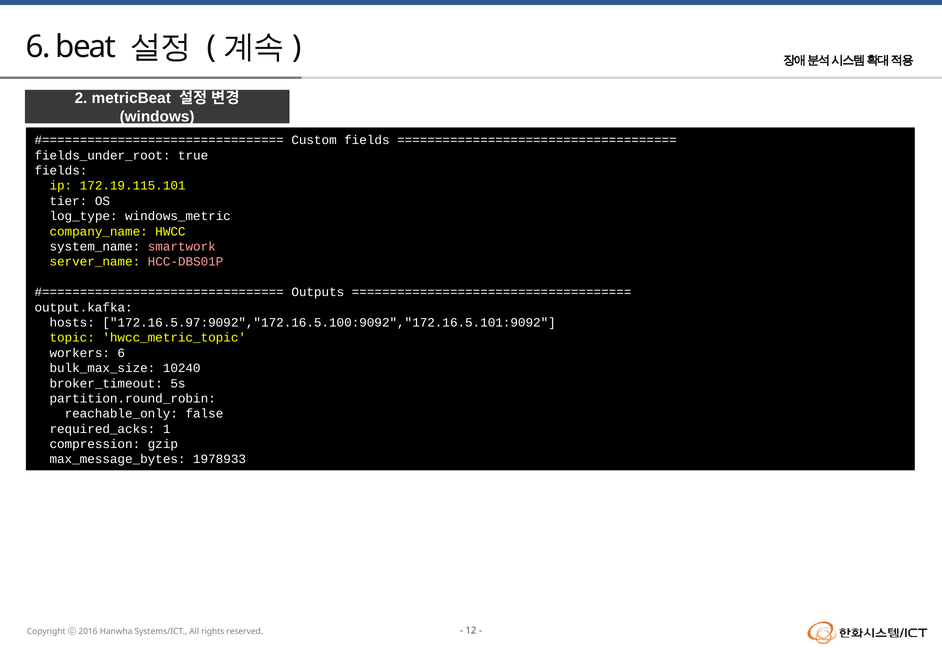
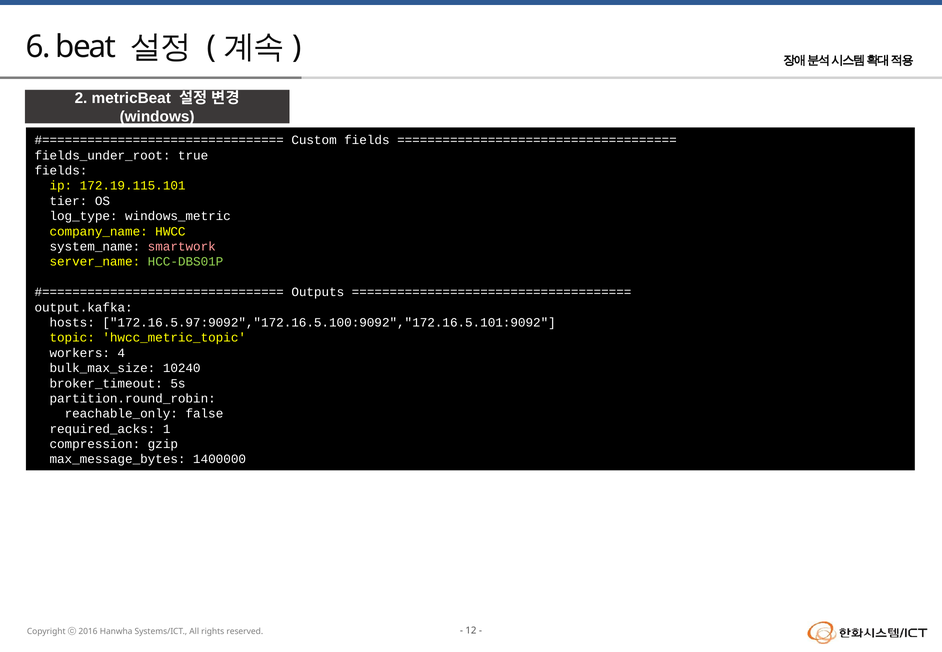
HCC-DBS01P colour: pink -> light green (186, 262)
workers 6: 6 -> 4 (121, 353)
1978933: 1978933 -> 1400000 (220, 459)
